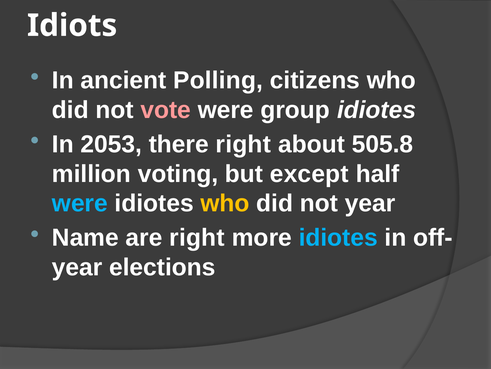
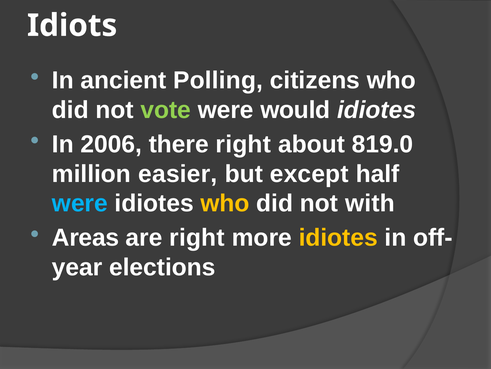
vote colour: pink -> light green (166, 110)
group: group -> would (295, 110)
2053: 2053 -> 2006 (111, 144)
505.8: 505.8 -> 819.0 (382, 144)
voting: voting -> easier (178, 174)
not year: year -> with (370, 203)
Name: Name -> Areas (85, 237)
idiotes colour: light blue -> yellow (338, 237)
